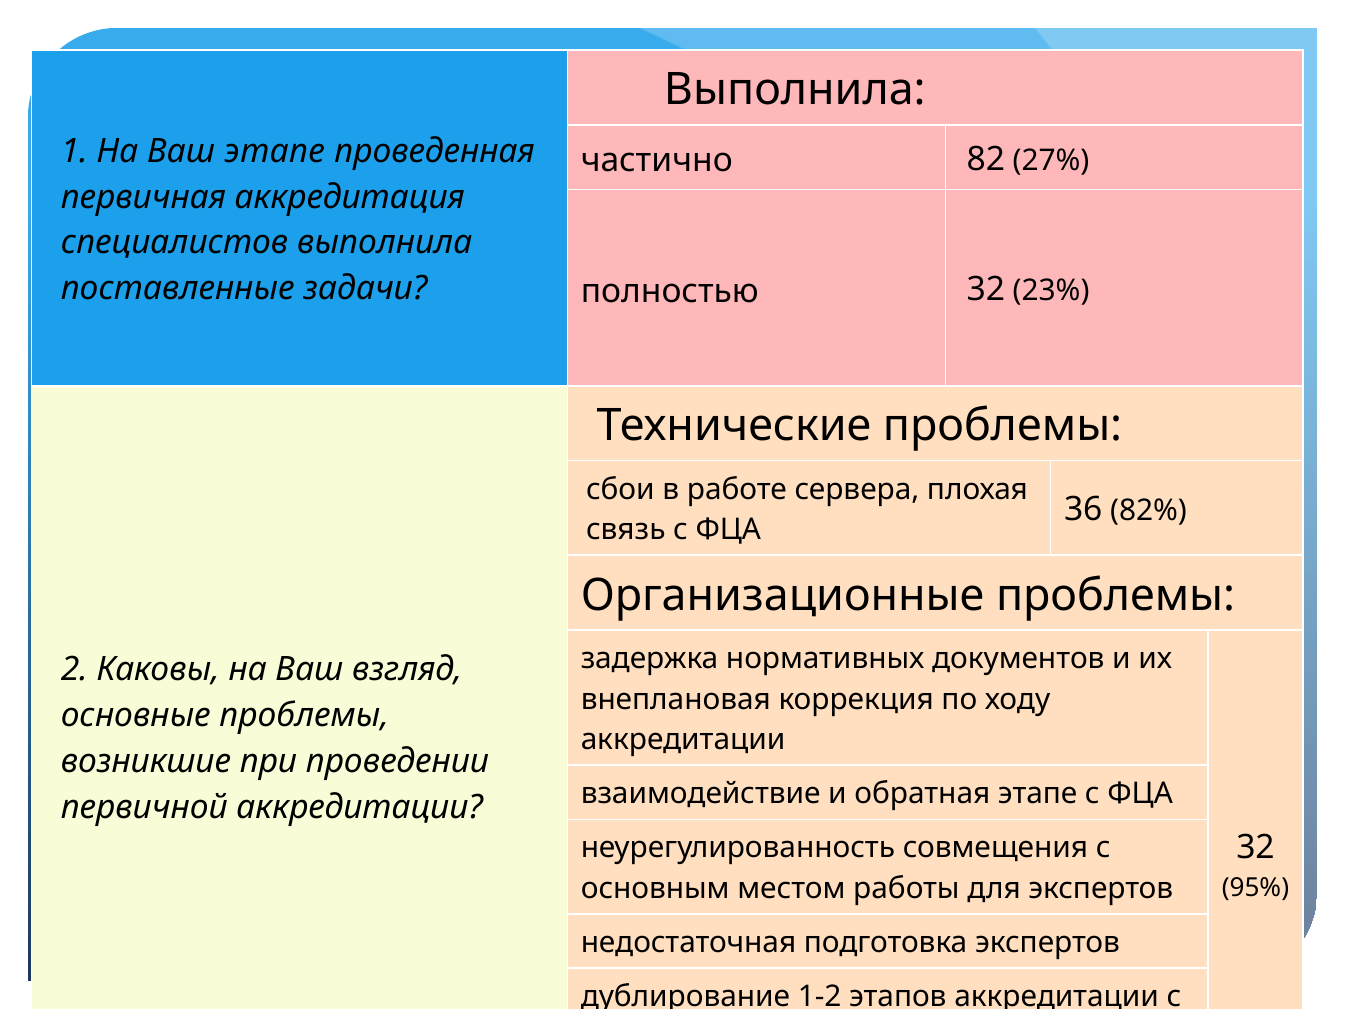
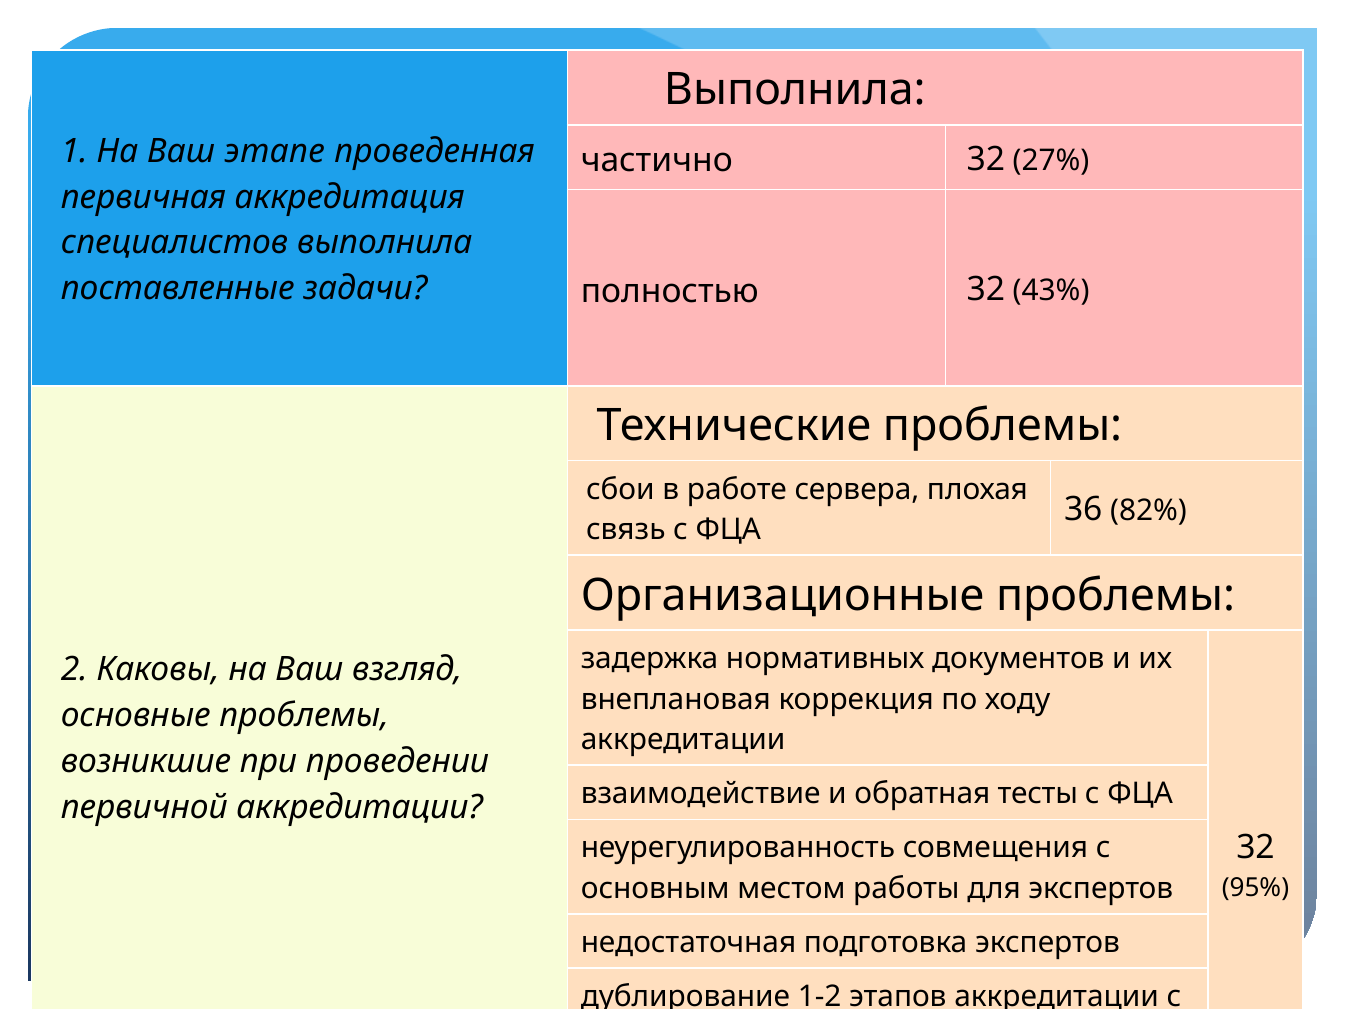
частично 82: 82 -> 32 (986, 159)
23%: 23% -> 43% (1051, 291)
обратная этапе: этапе -> тесты (1038, 794)
